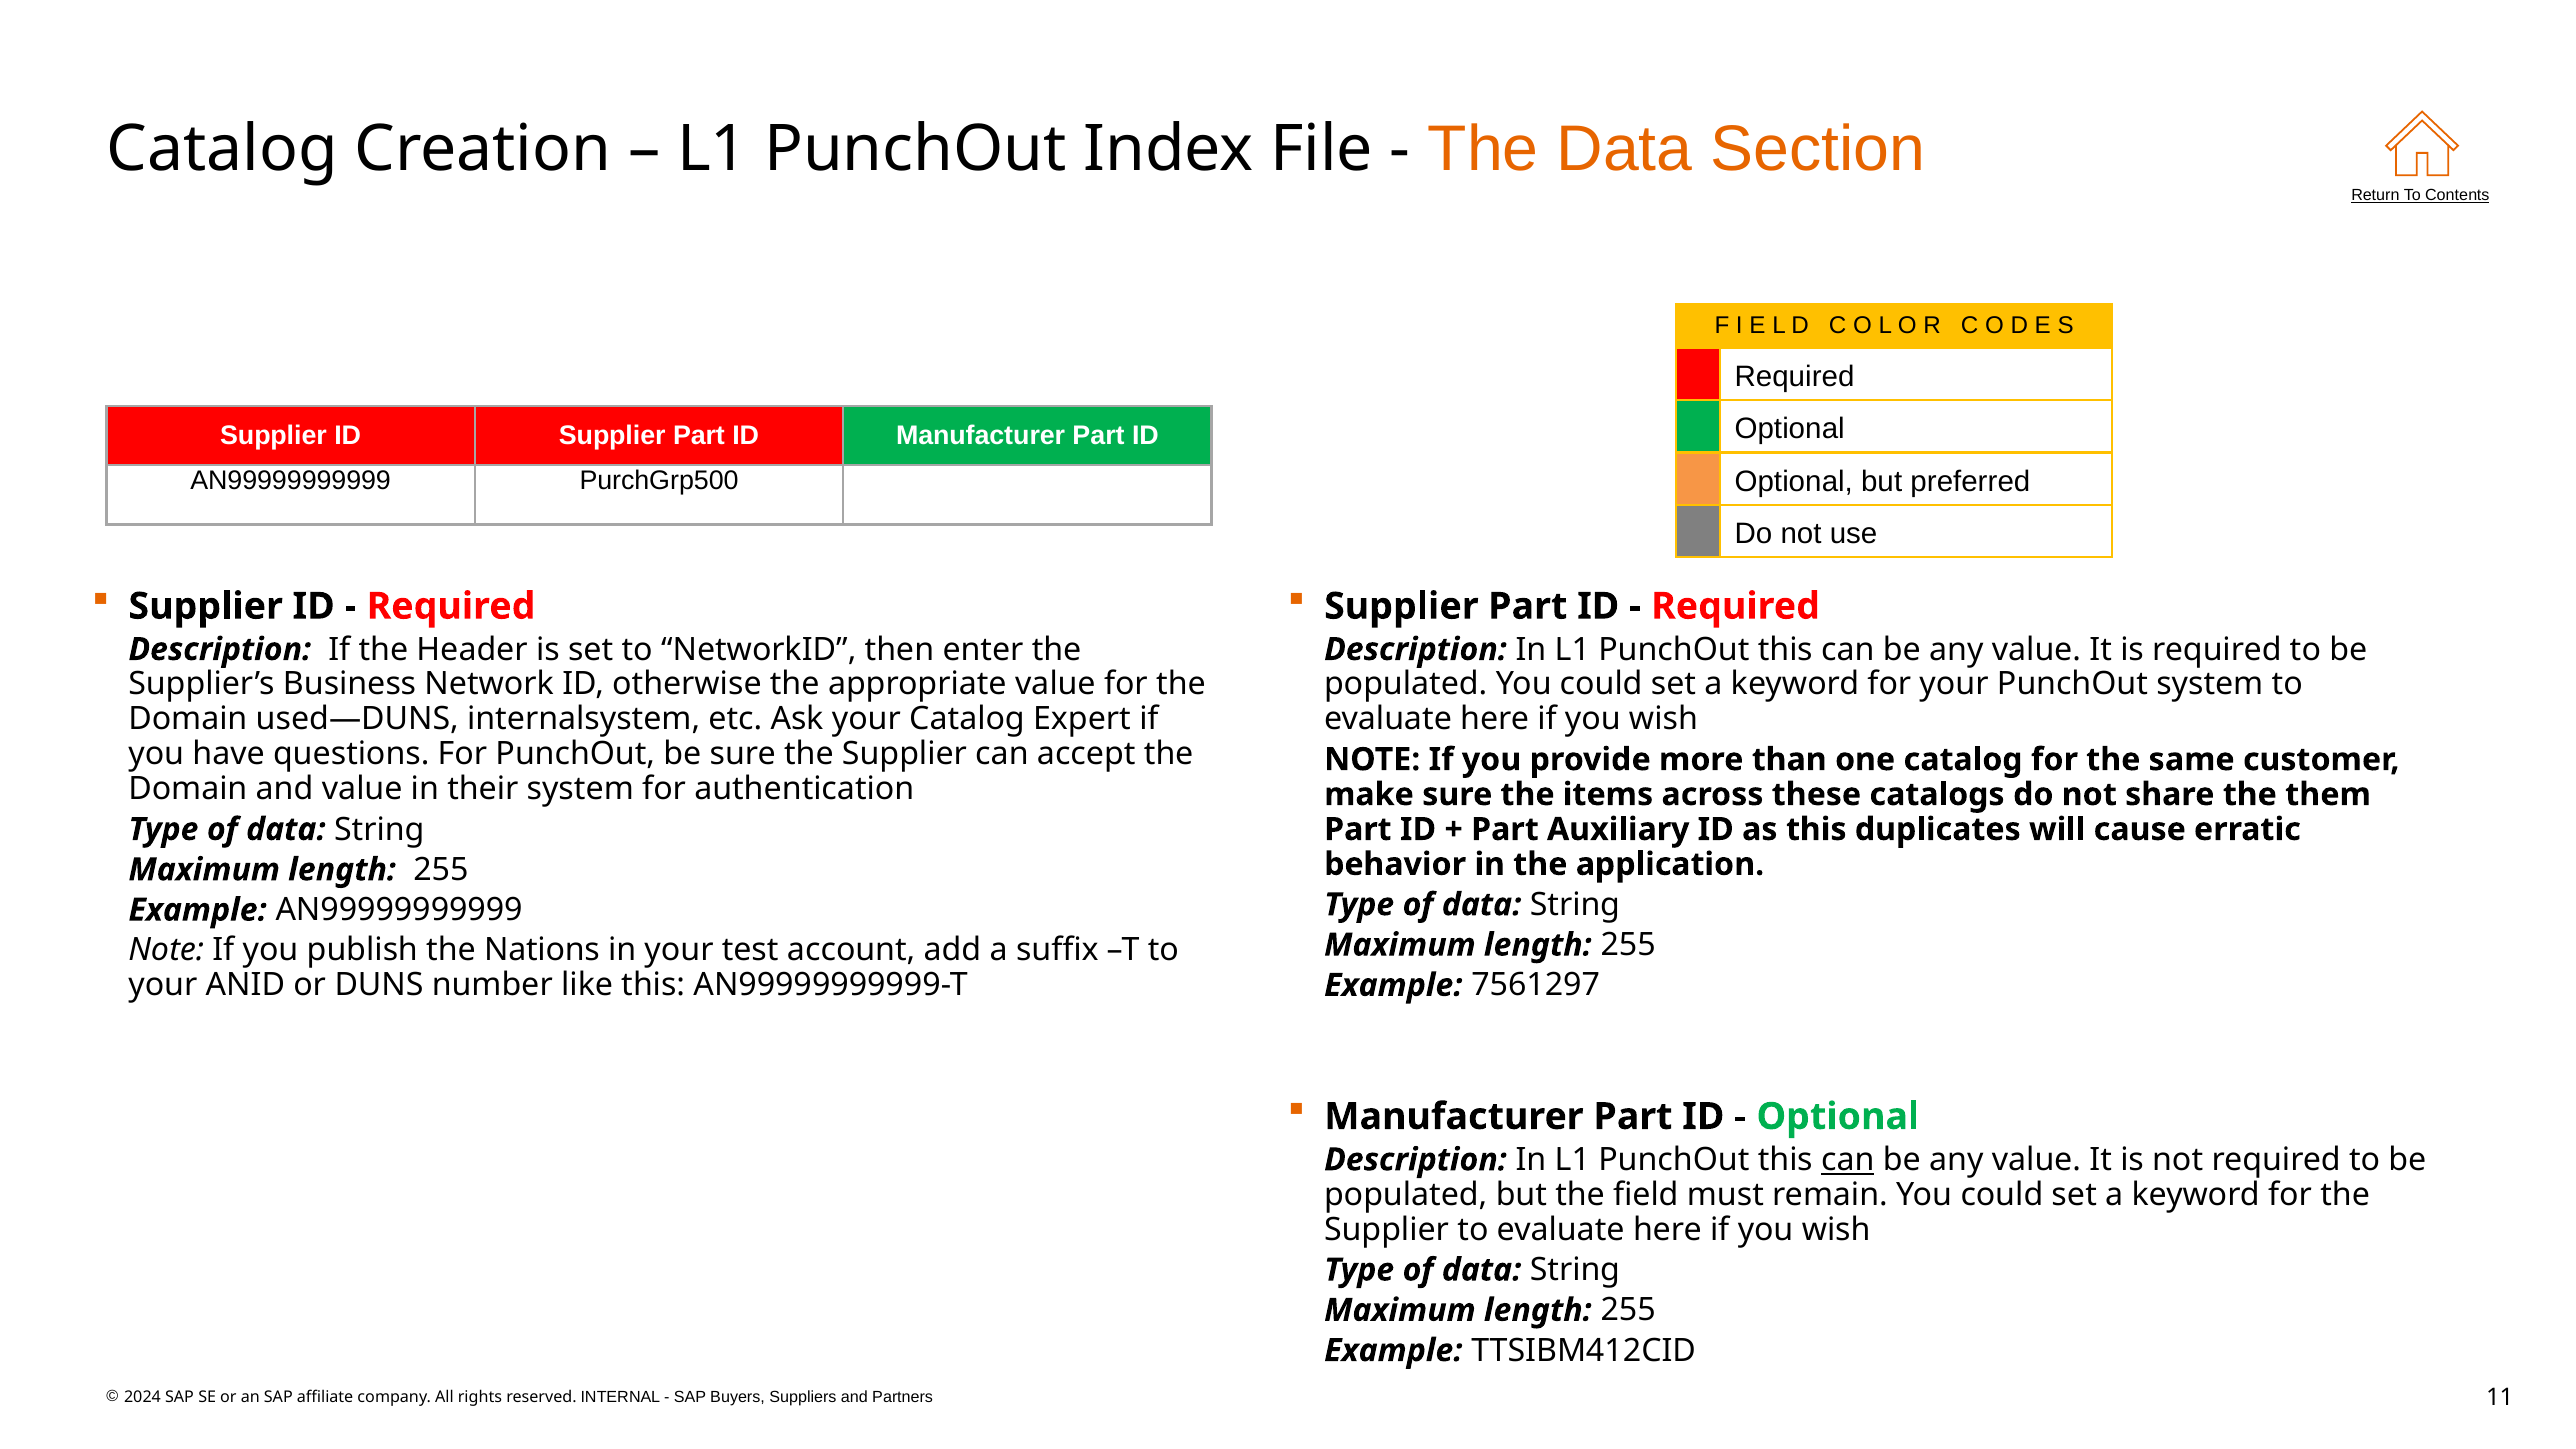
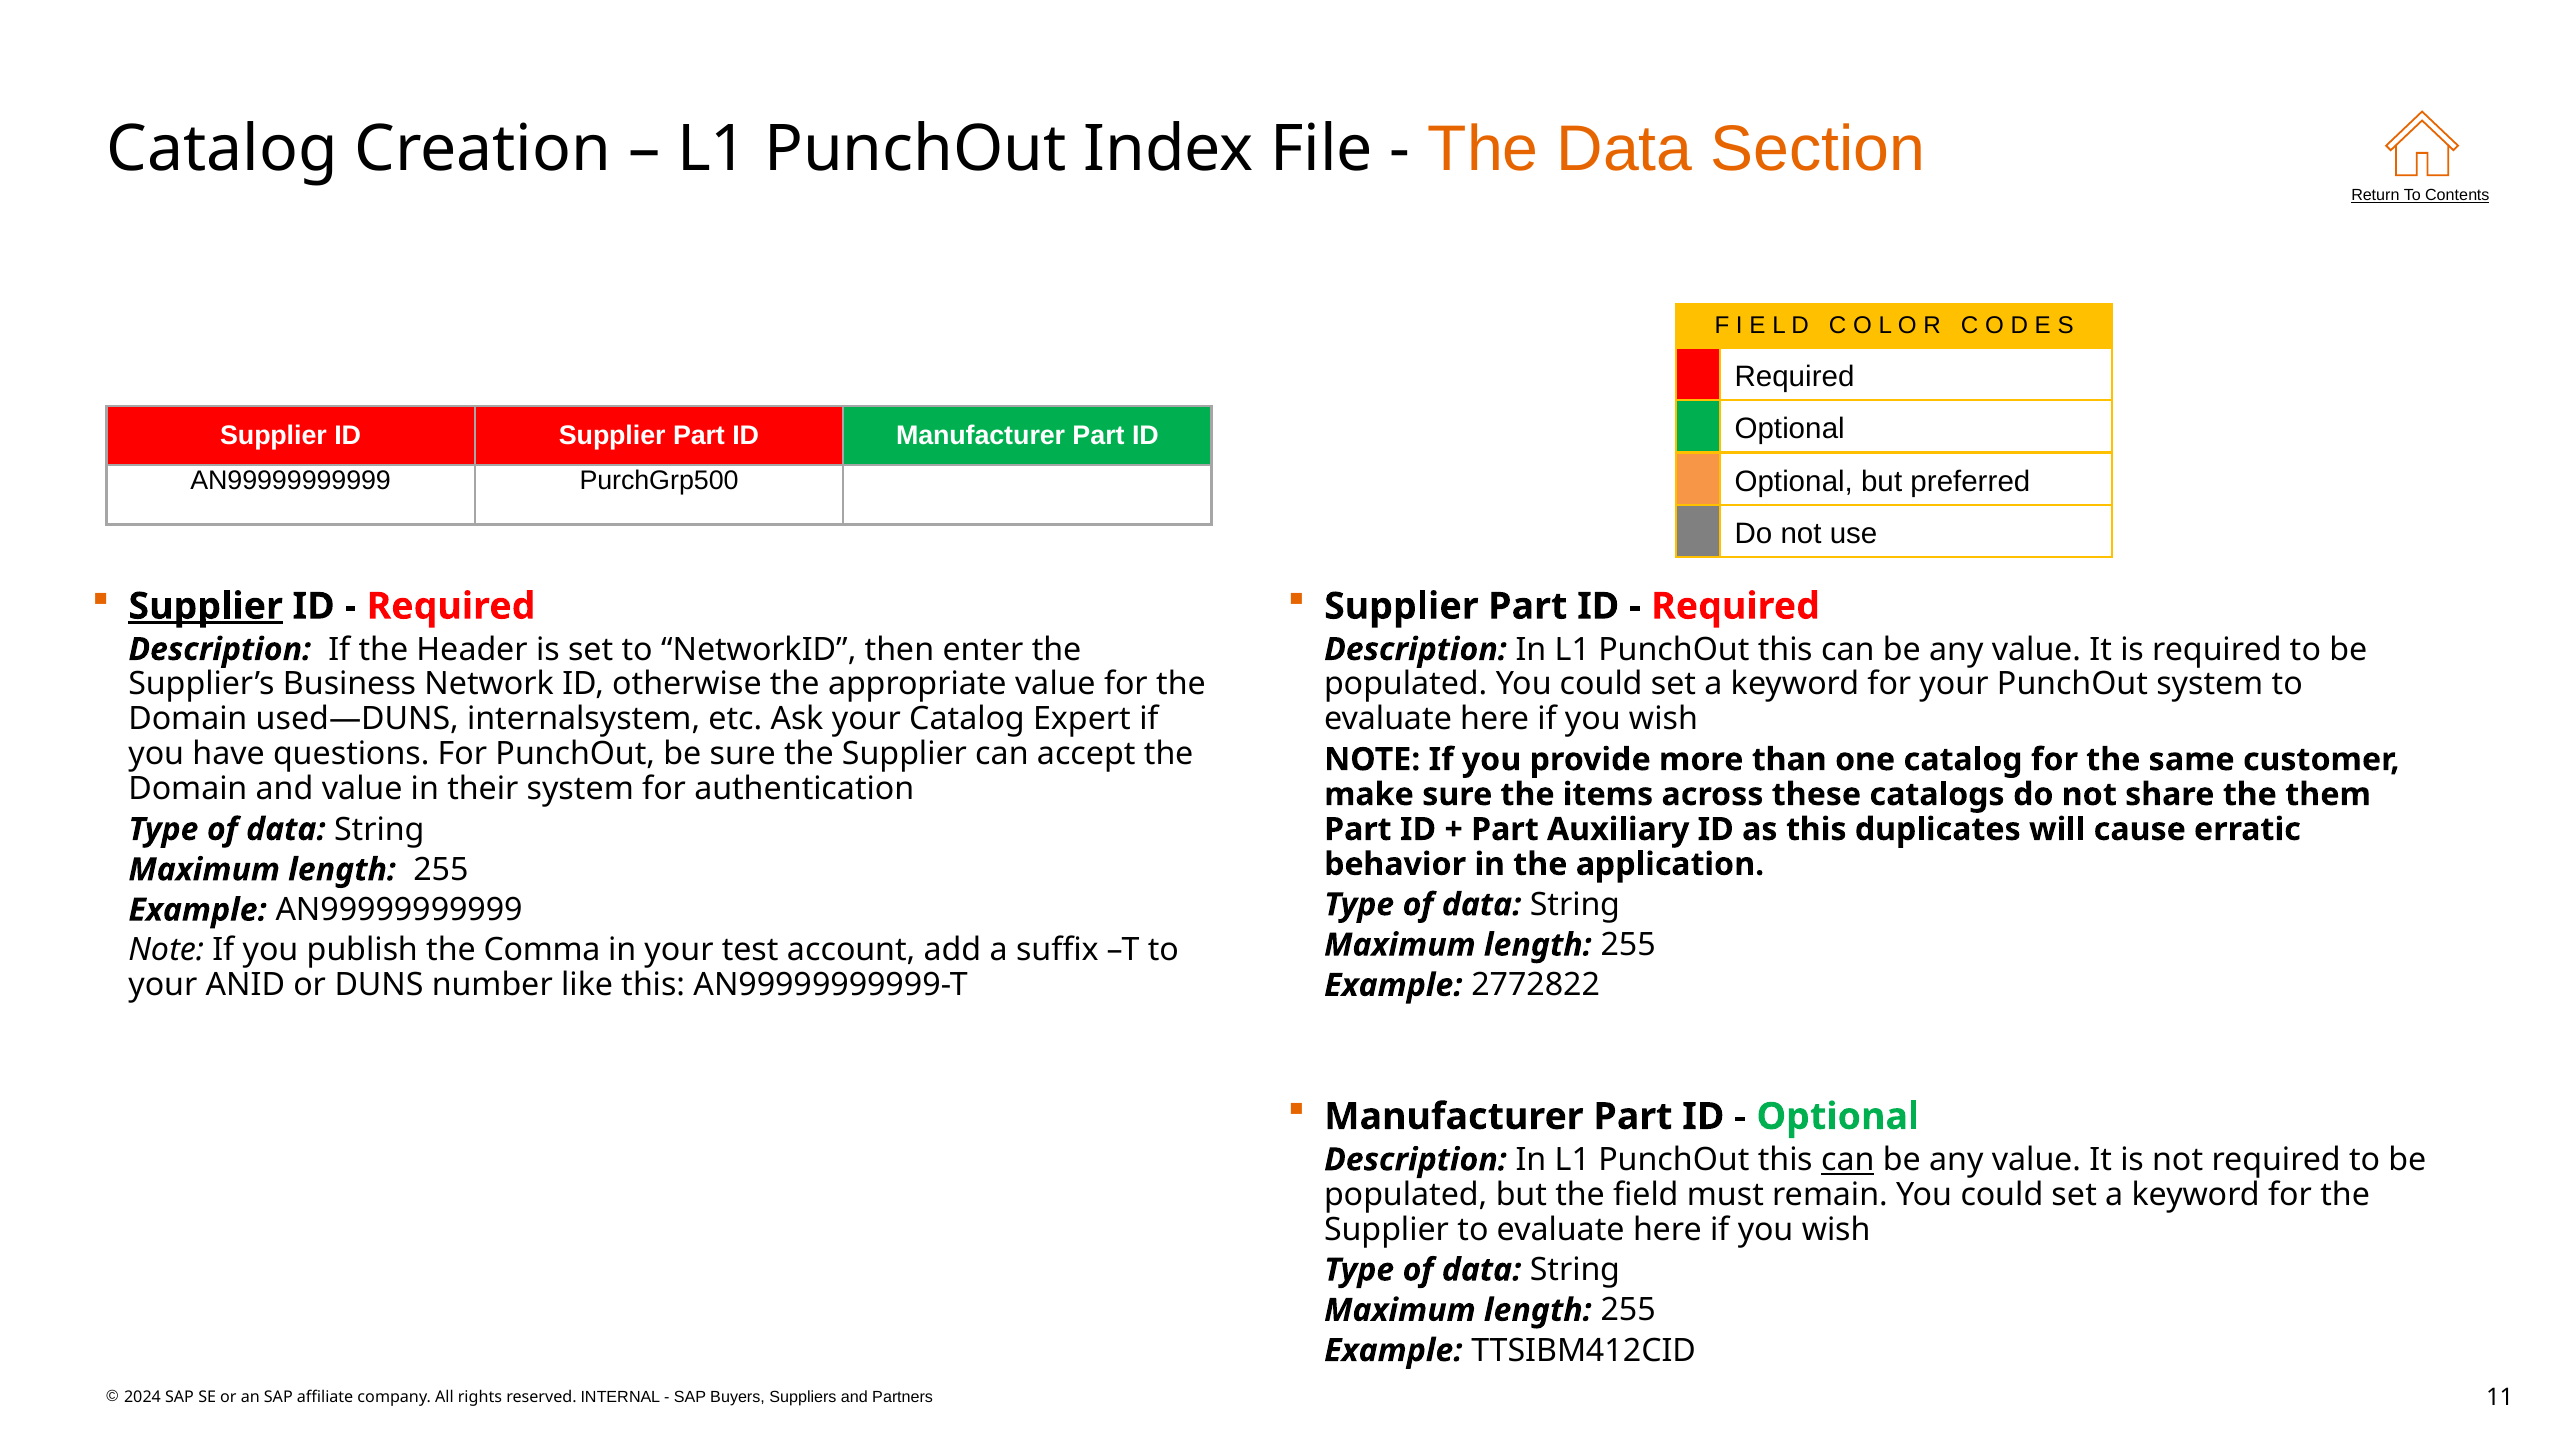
Supplier underline: none -> present (206, 606)
Nations: Nations -> Comma (542, 950)
7561297: 7561297 -> 2772822 (1536, 985)
